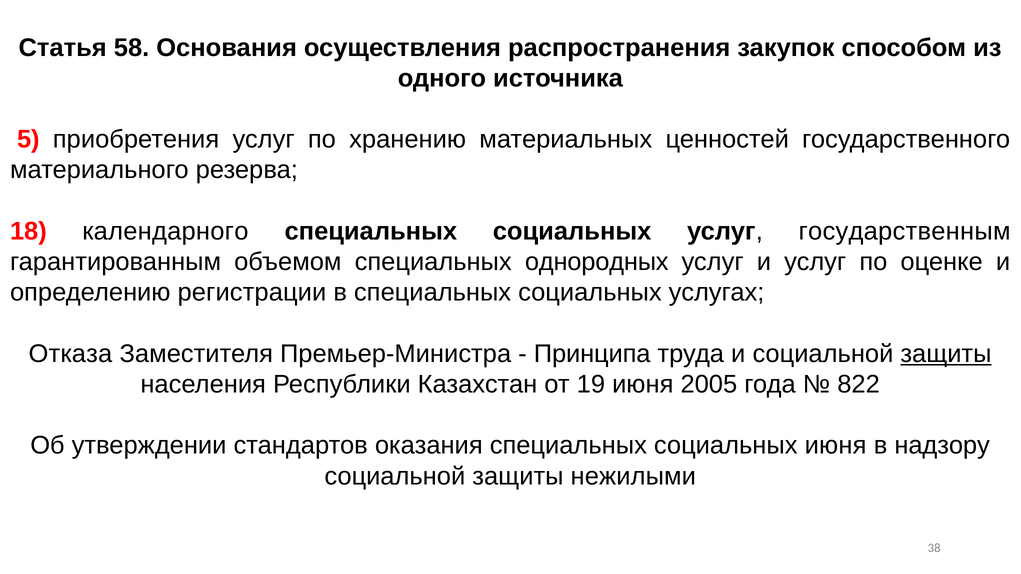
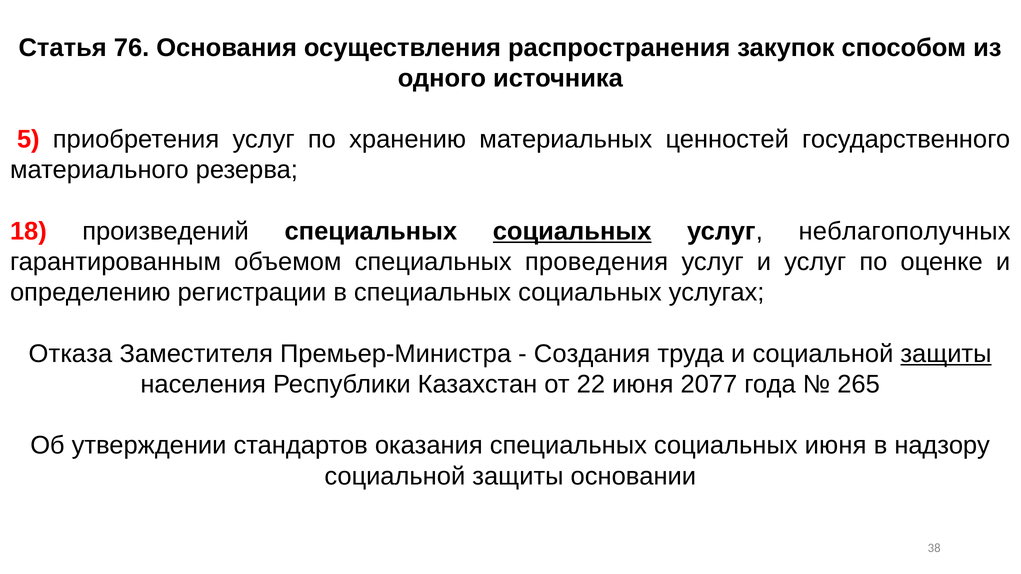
58: 58 -> 76 (132, 48)
календарного: календарного -> произведений (166, 231)
социальных underline: none -> present (572, 231)
государственным: государственным -> неблагополучных (905, 231)
однородных: однородных -> проведения (597, 262)
Принципа: Принципа -> Создания (592, 354)
19: 19 -> 22 (591, 385)
2005: 2005 -> 2077 (709, 385)
822: 822 -> 265 (859, 385)
нежилыми: нежилыми -> основании (633, 476)
